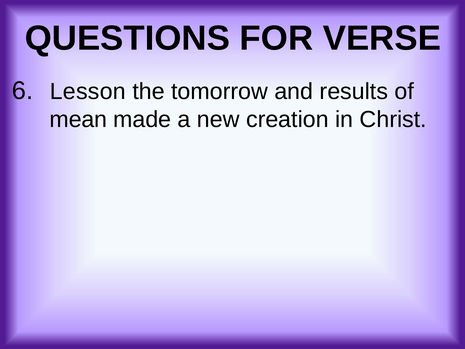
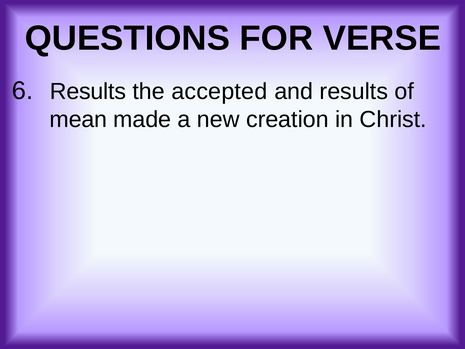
Lesson: Lesson -> Results (88, 91)
tomorrow: tomorrow -> accepted (219, 91)
